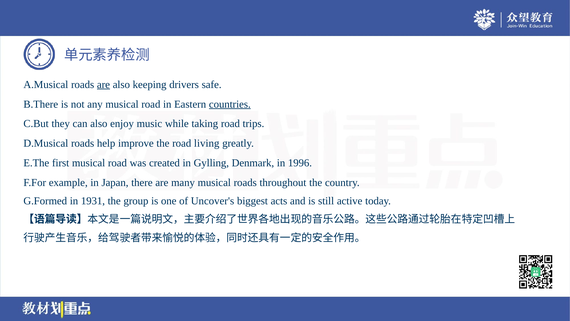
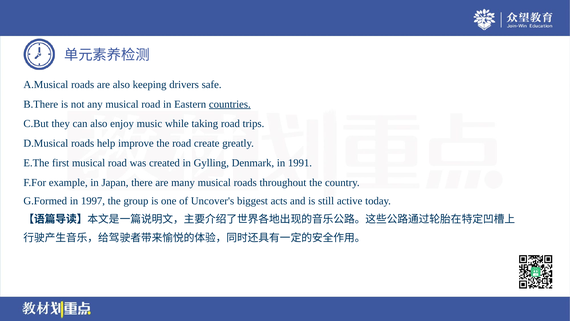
are underline: present -> none (103, 84)
living: living -> create (207, 143)
1996: 1996 -> 1991 (300, 163)
1931: 1931 -> 1997 (93, 201)
